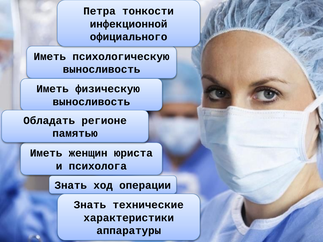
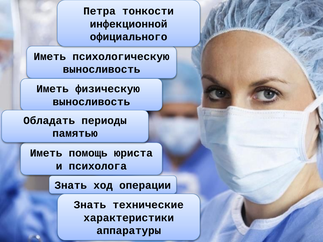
регионе: регионе -> периоды (104, 121)
женщин: женщин -> помощь (88, 153)
